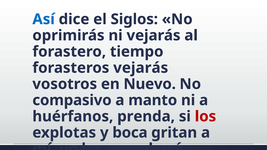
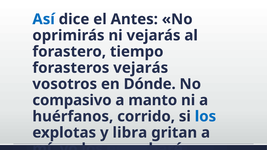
Siglos: Siglos -> Antes (134, 19)
Nuevo: Nuevo -> Dónde (150, 84)
prenda: prenda -> corrido (146, 117)
los colour: red -> blue (205, 117)
boca: boca -> libra (130, 133)
